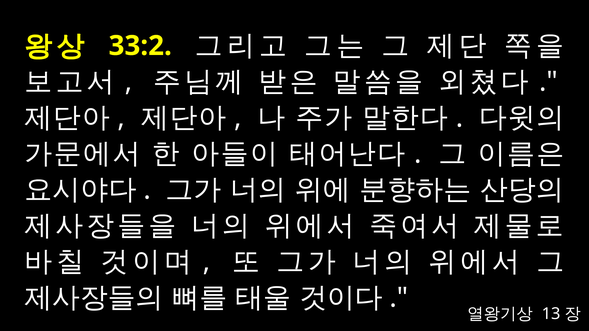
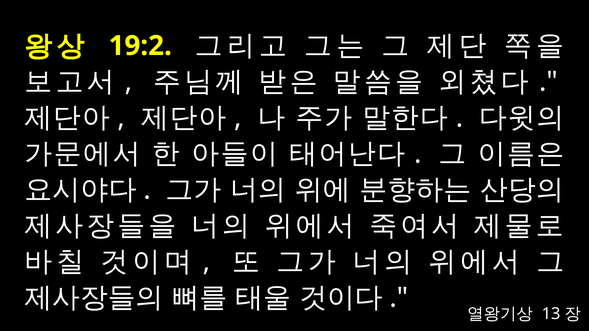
33:2: 33:2 -> 19:2 (140, 46)
